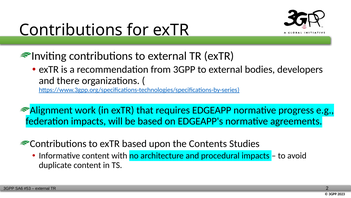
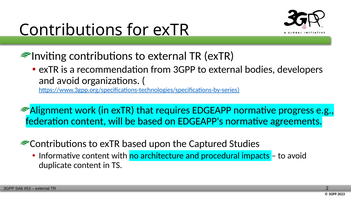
and there: there -> avoid (68, 80)
federation impacts: impacts -> content (88, 121)
Contents: Contents -> Captured (208, 143)
